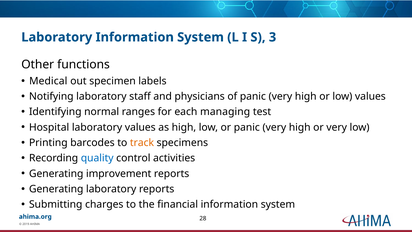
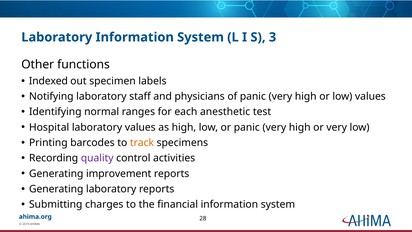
Medical: Medical -> Indexed (48, 81)
managing: managing -> anesthetic (225, 112)
quality colour: blue -> purple (97, 158)
